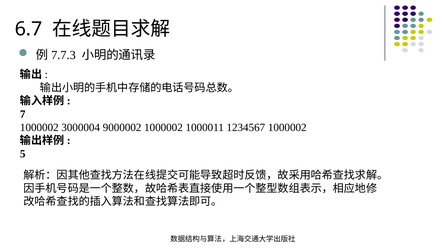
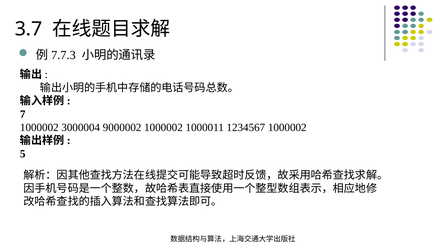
6.7: 6.7 -> 3.7 (29, 29)
